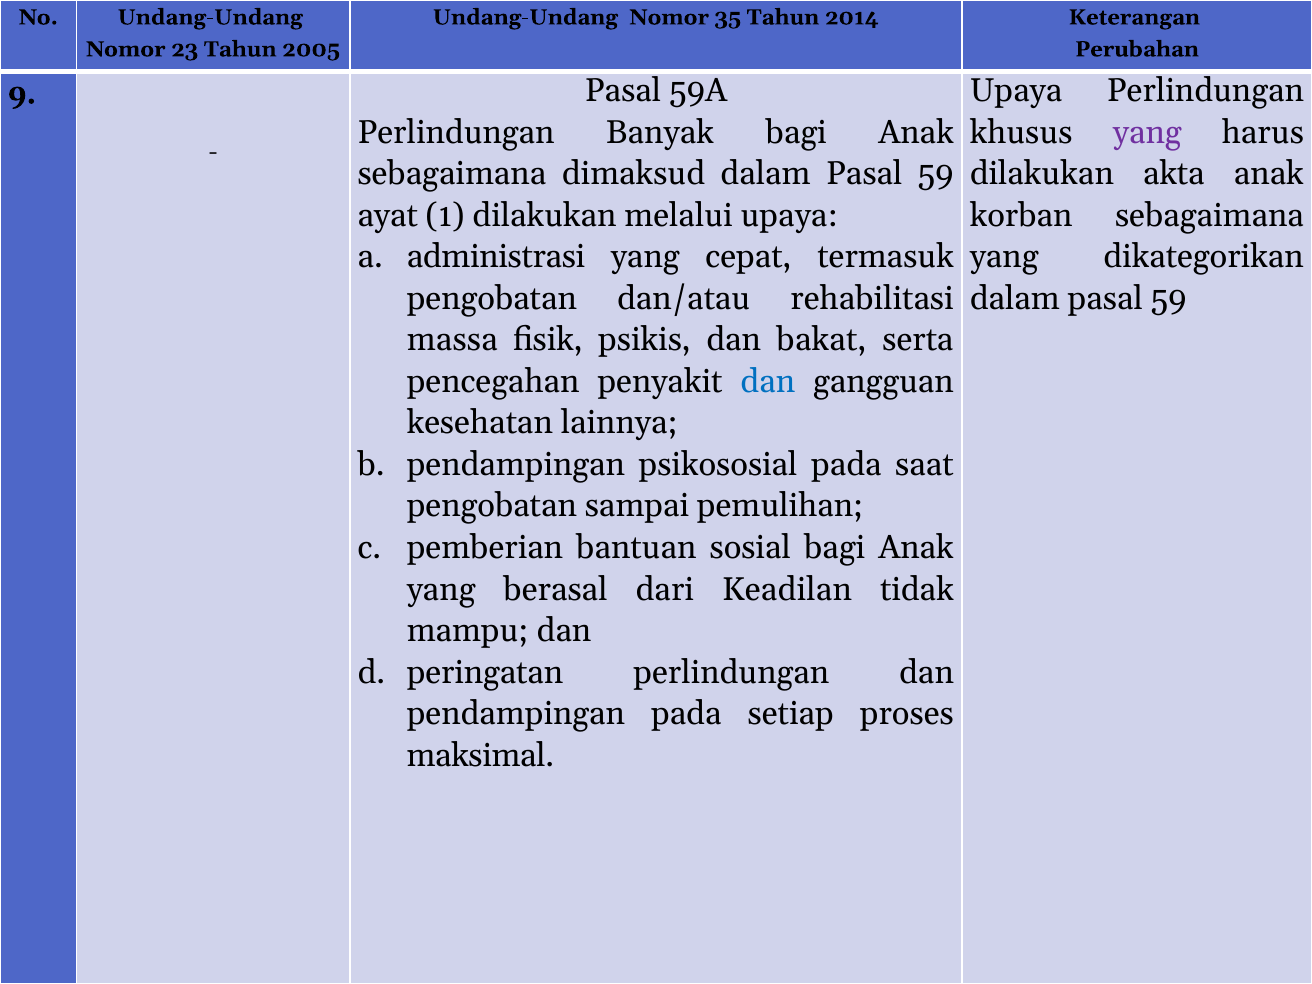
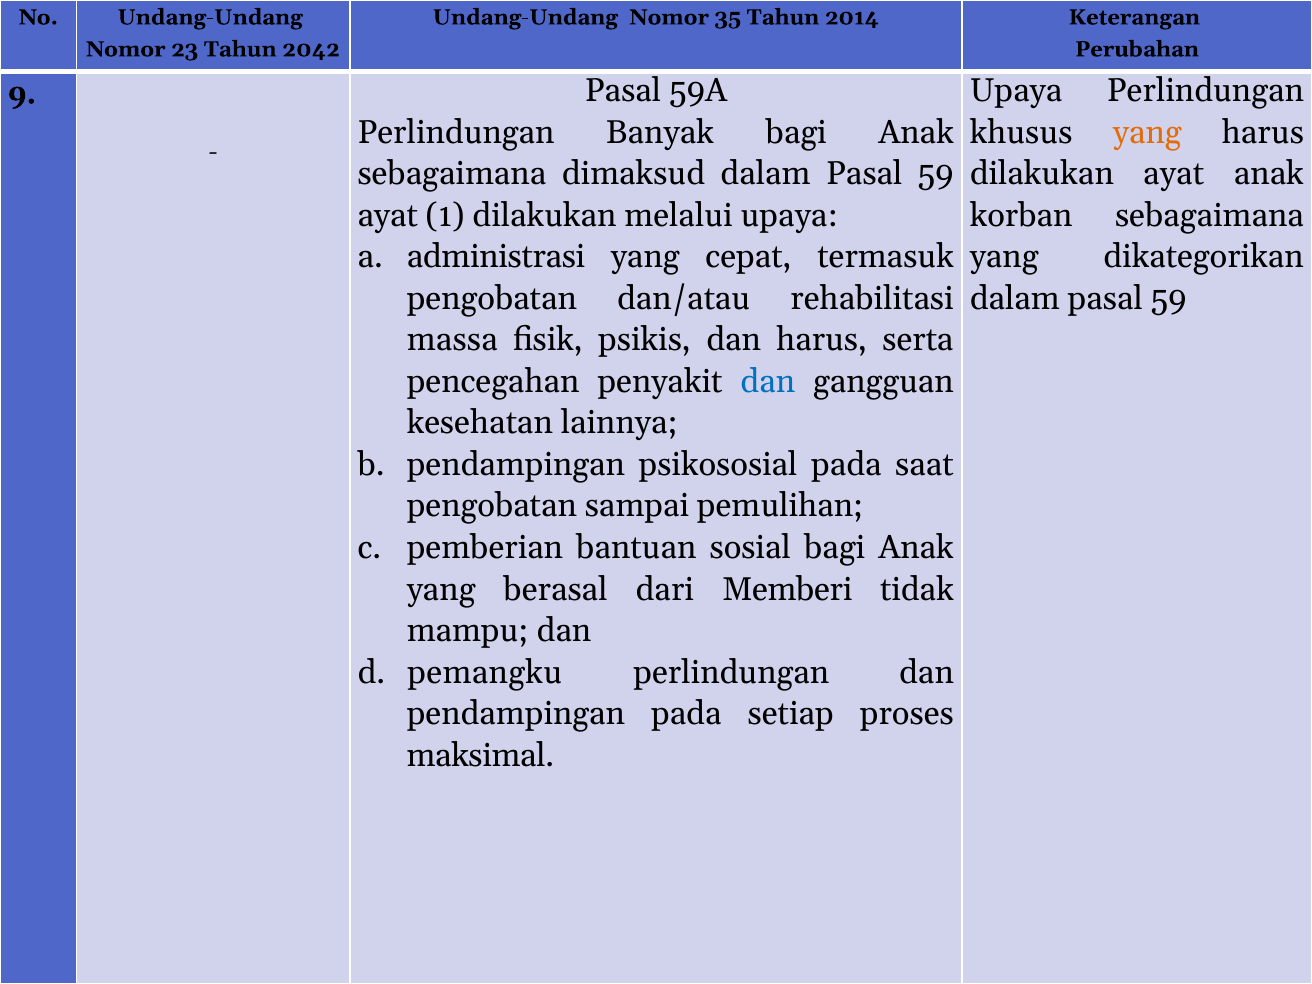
2005: 2005 -> 2042 (311, 49)
yang colour: purple -> orange (1147, 132)
dilakukan akta: akta -> ayat (1174, 174)
dan bakat: bakat -> harus (822, 340)
Keadilan: Keadilan -> Memberi (787, 589)
peringatan: peringatan -> pemangku (485, 672)
